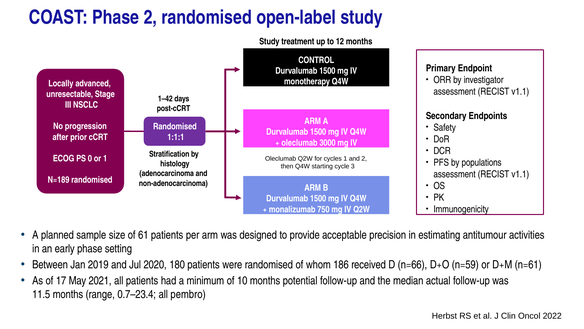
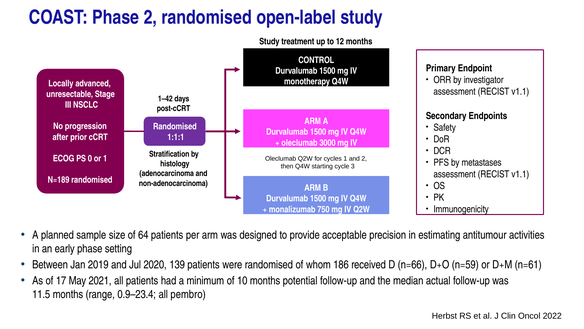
populations: populations -> metastases (482, 162)
61: 61 -> 64 (143, 235)
180: 180 -> 139 (177, 264)
0.7–23.4: 0.7–23.4 -> 0.9–23.4 (137, 294)
